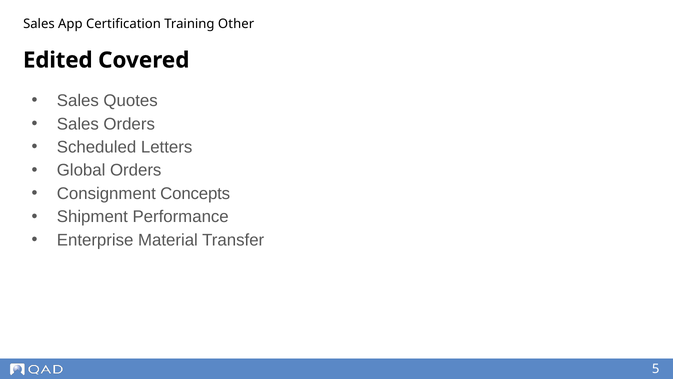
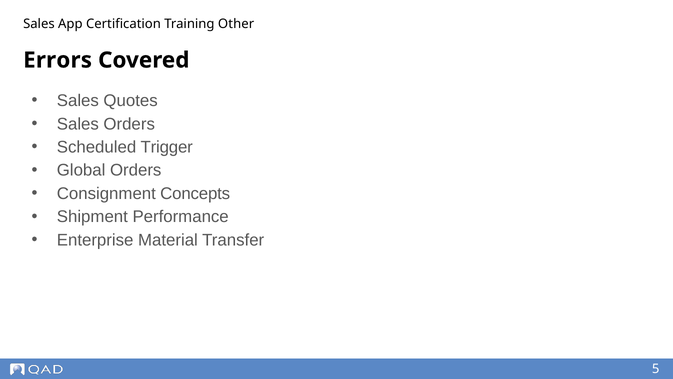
Edited: Edited -> Errors (58, 60)
Letters: Letters -> Trigger (167, 147)
